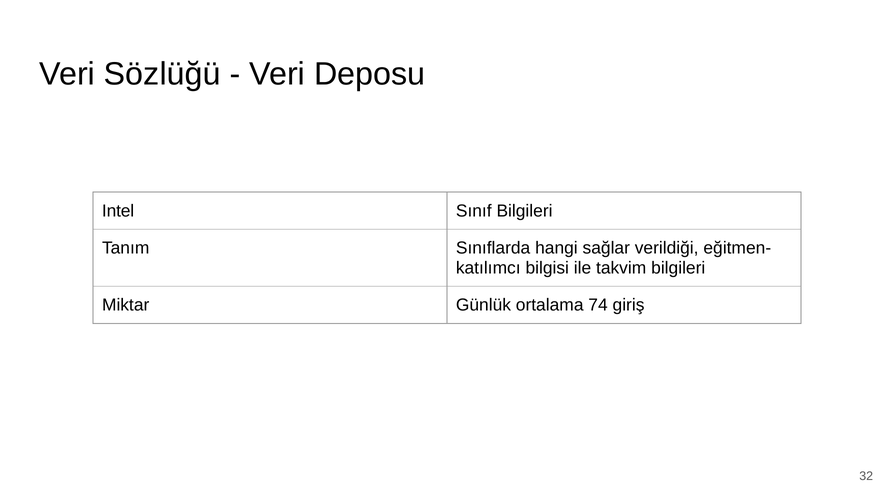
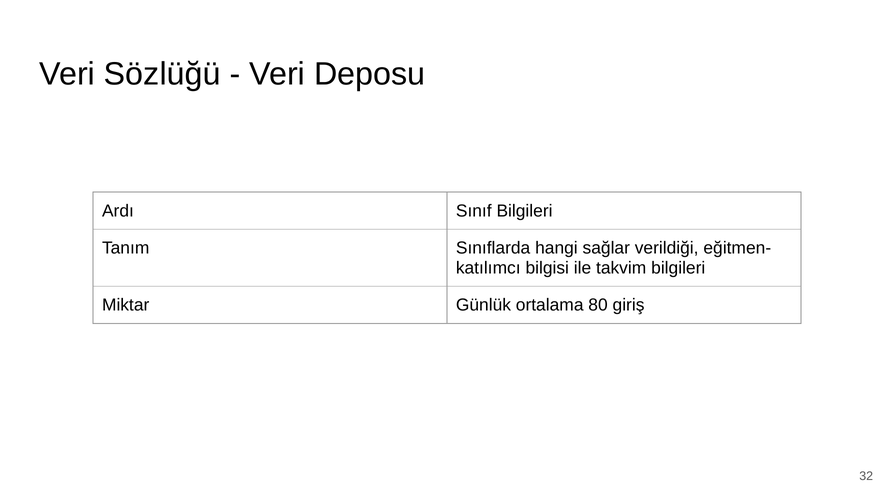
Intel: Intel -> Ardı (118, 211)
74: 74 -> 80 (598, 305)
